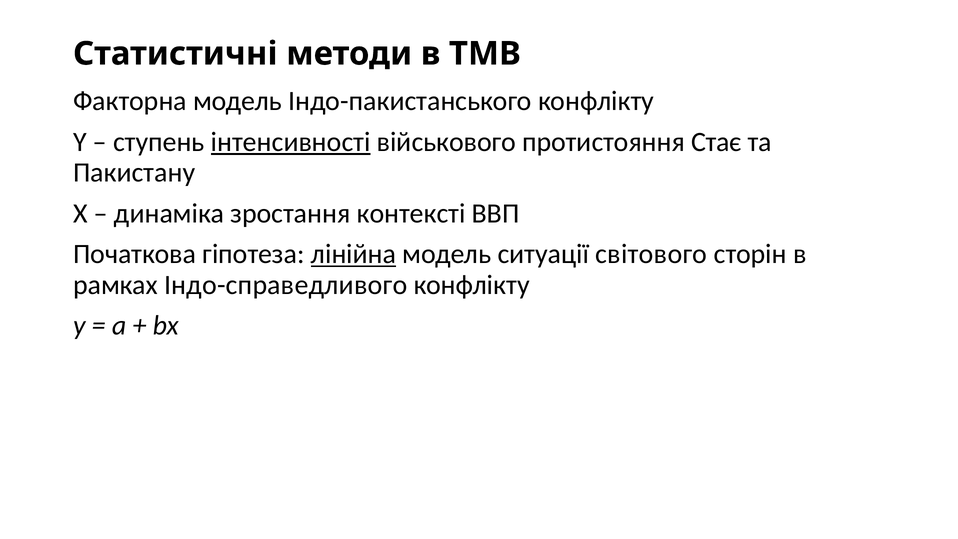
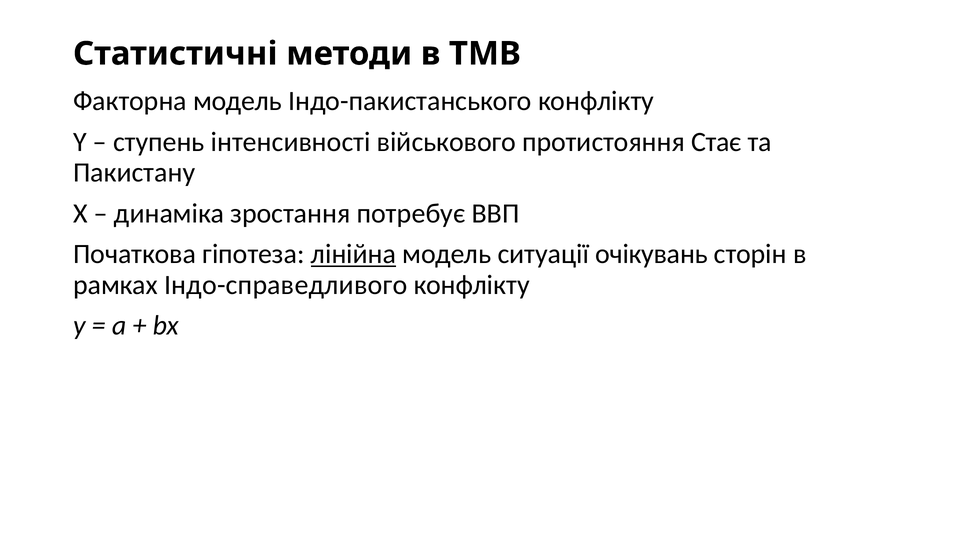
інтенсивності underline: present -> none (291, 142)
контексті: контексті -> потребує (411, 213)
світового: світового -> очікувань (652, 254)
